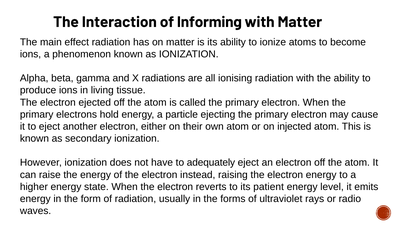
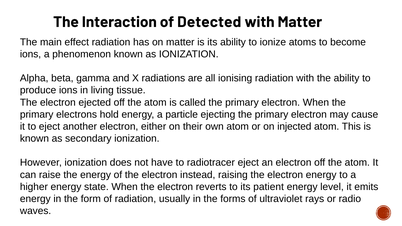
Informing: Informing -> Detected (209, 22)
adequately: adequately -> radiotracer (211, 163)
